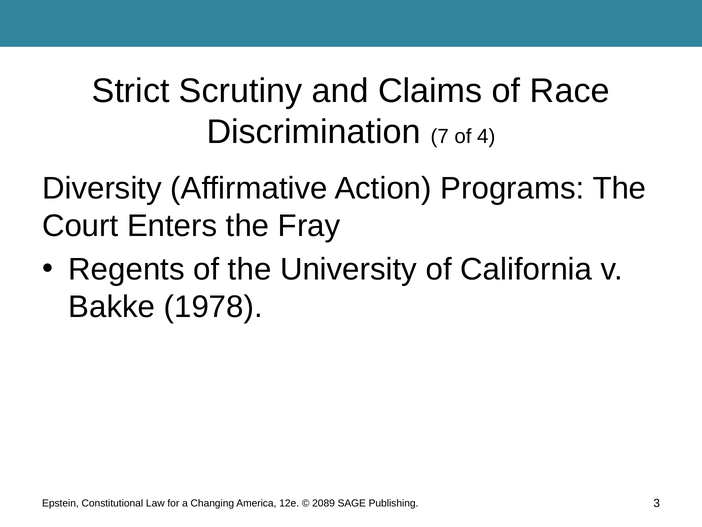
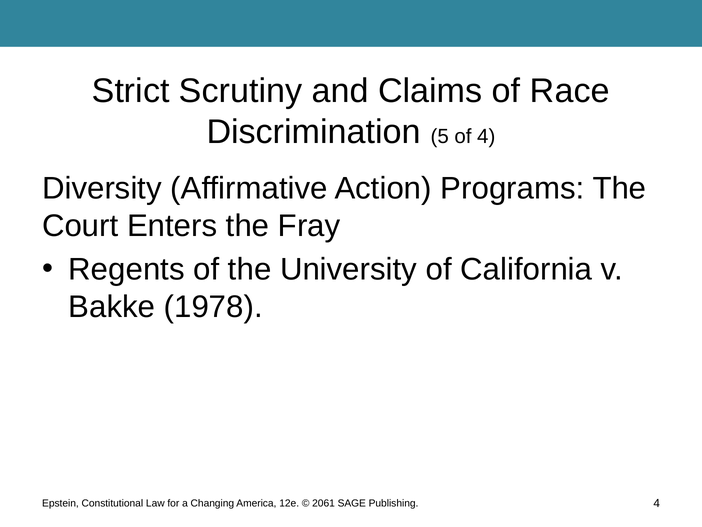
7: 7 -> 5 (440, 136)
2089: 2089 -> 2061 (324, 503)
Publishing 3: 3 -> 4 (657, 503)
